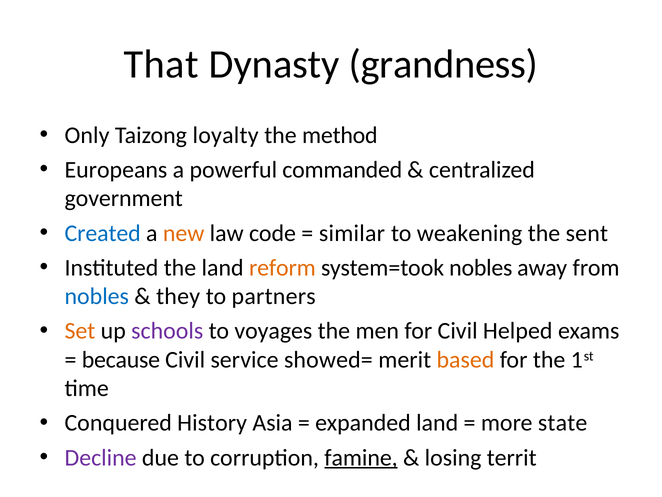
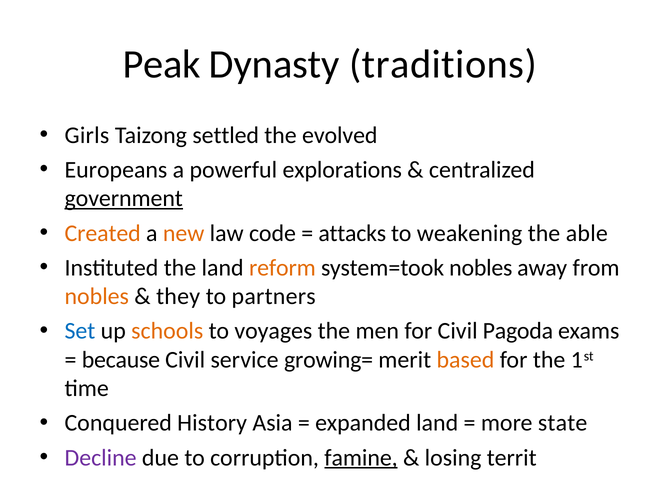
That: That -> Peak (162, 64)
grandness: grandness -> traditions (443, 64)
Only: Only -> Girls (87, 135)
loyalty: loyalty -> settled (226, 135)
method: method -> evolved (340, 135)
commanded: commanded -> explorations (342, 170)
government underline: none -> present (124, 198)
Created colour: blue -> orange (103, 233)
similar: similar -> attacks (352, 233)
sent: sent -> able (587, 233)
nobles colour: blue -> orange (97, 296)
Set colour: orange -> blue (80, 331)
schools colour: purple -> orange (167, 331)
Helped: Helped -> Pagoda (518, 331)
showed=: showed= -> growing= (329, 359)
